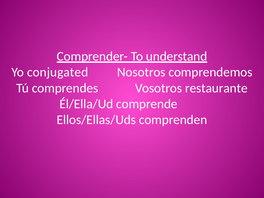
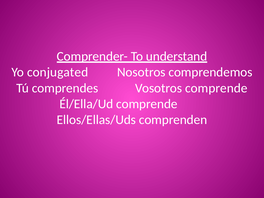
Vosotros restaurante: restaurante -> comprende (216, 88)
